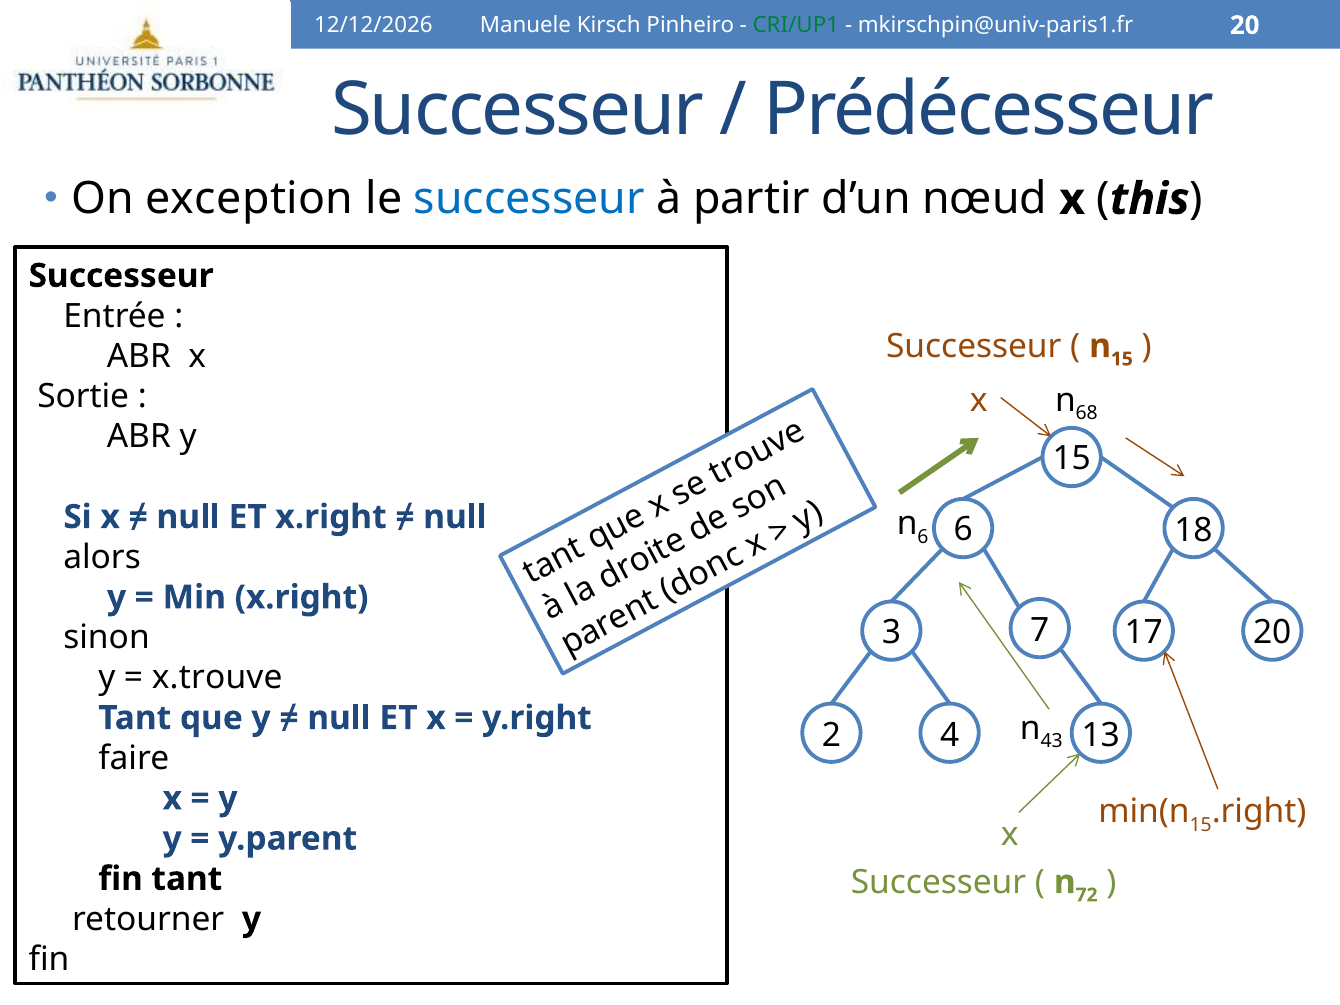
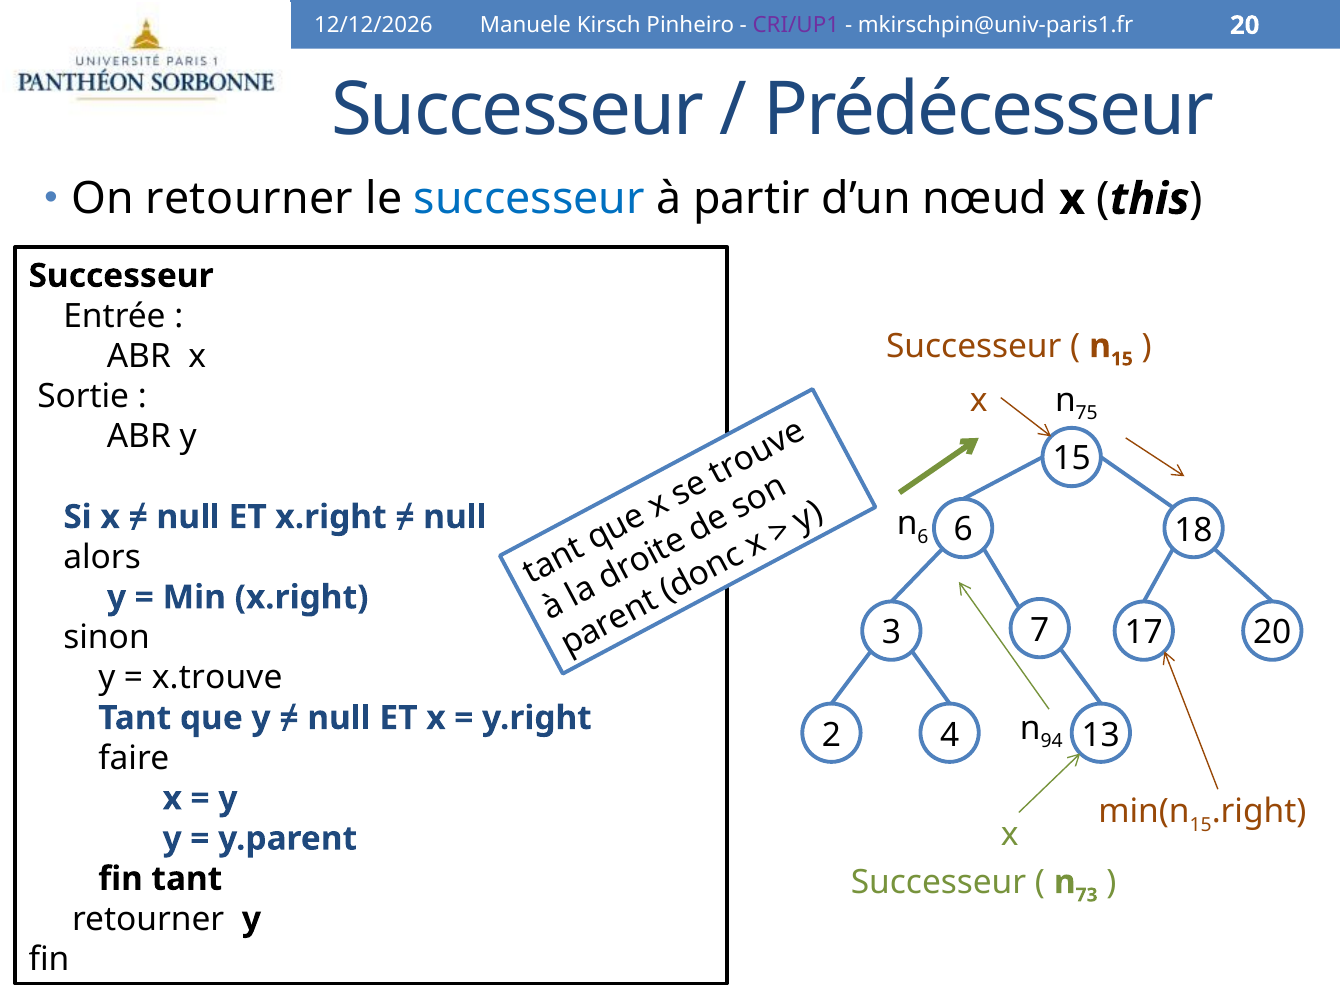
CRI/UP1 colour: green -> purple (796, 25)
On exception: exception -> retourner (249, 199)
68: 68 -> 75 (1087, 413)
43: 43 -> 94 (1052, 741)
72: 72 -> 73 (1087, 895)
